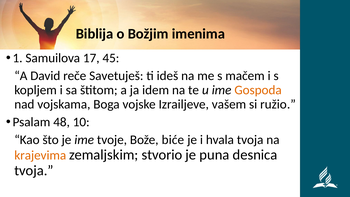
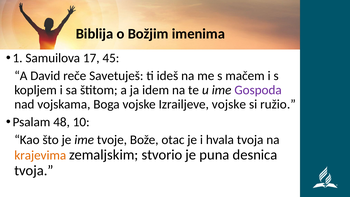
Gospoda colour: orange -> purple (258, 90)
Izrailjeve vašem: vašem -> vojske (229, 104)
biće: biće -> otac (173, 140)
